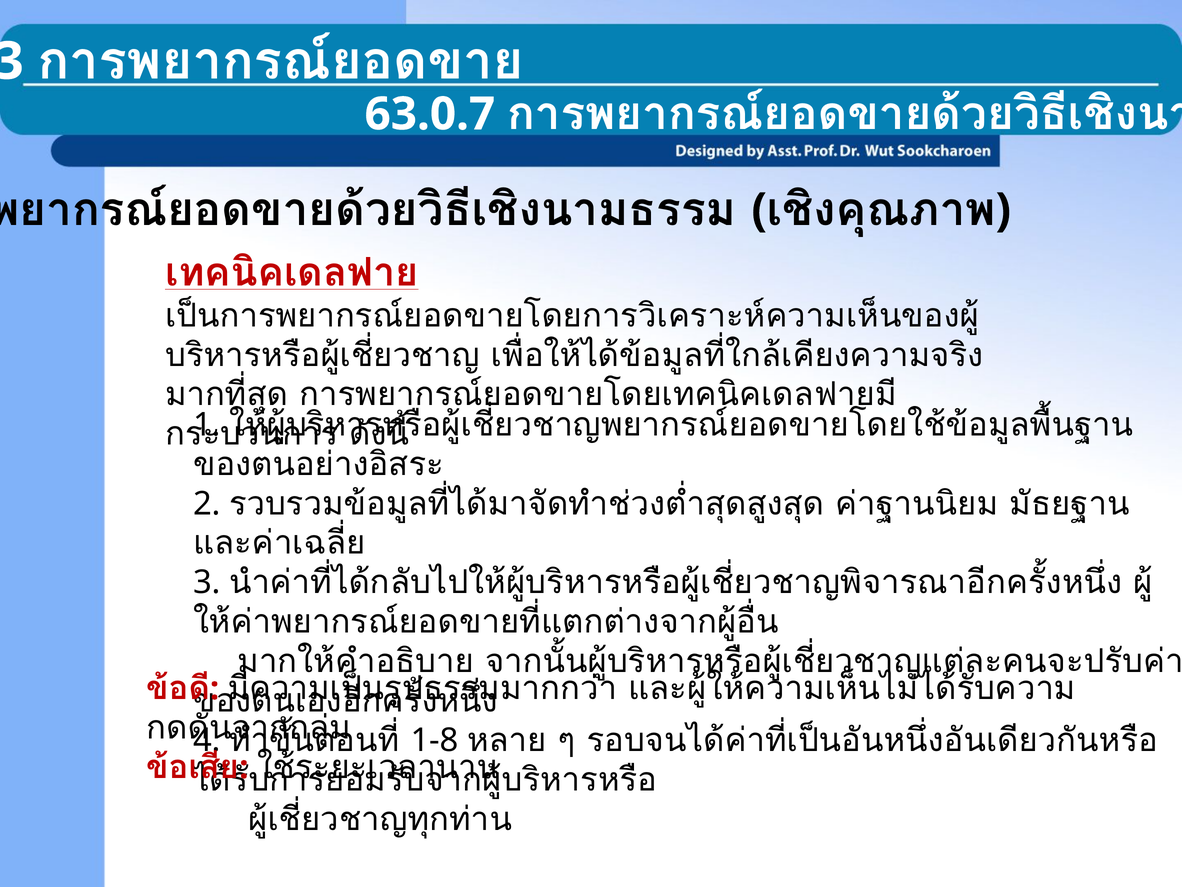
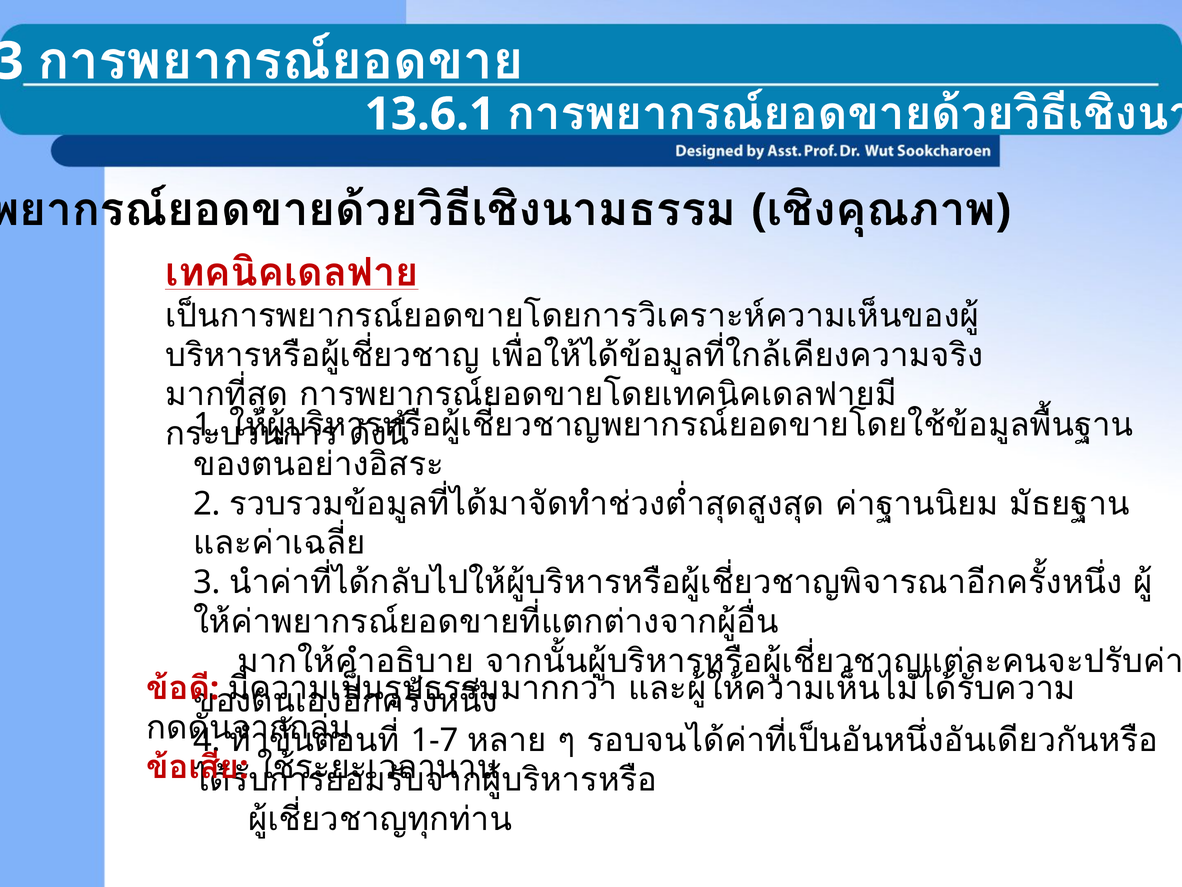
63.0.7: 63.0.7 -> 13.6.1 (430, 114)
1-8: 1-8 -> 1-7 (435, 740)
